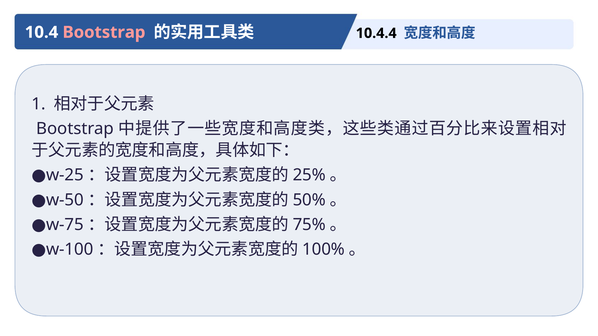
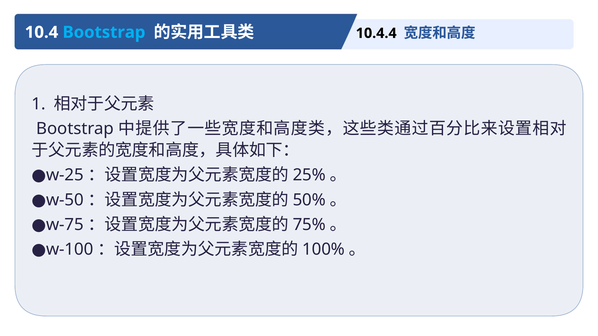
Bootstrap colour: pink -> light blue (104, 32)
